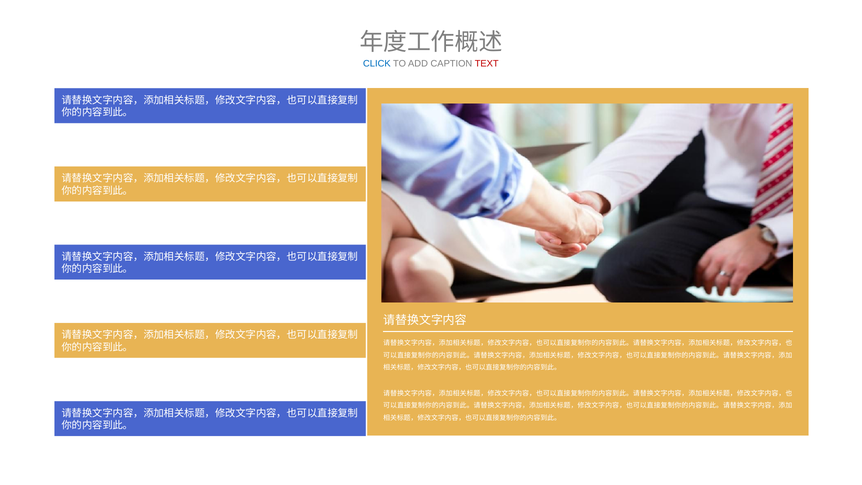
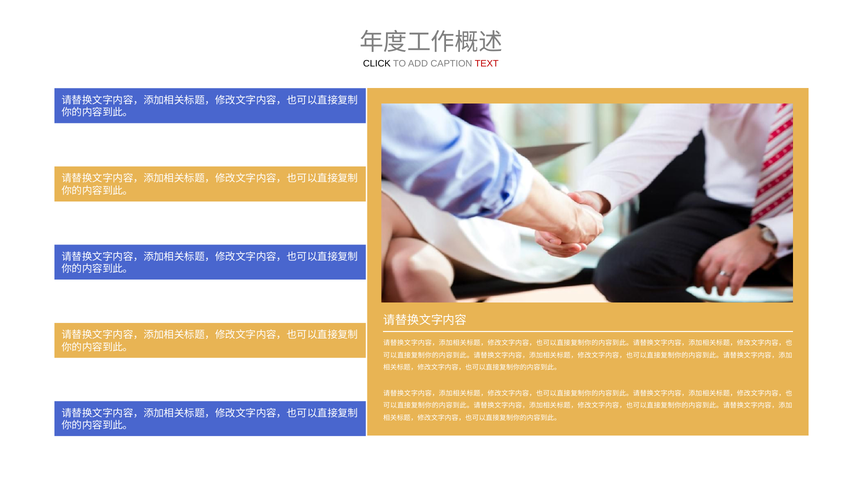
CLICK colour: blue -> black (377, 64)
